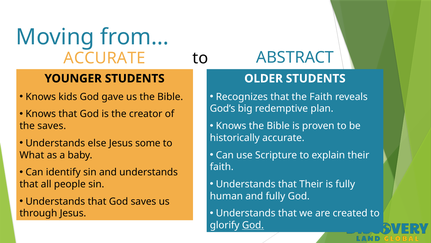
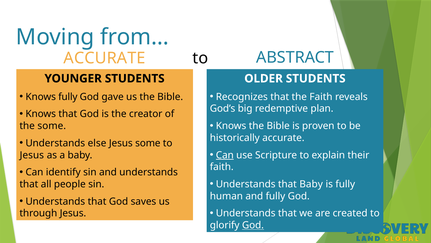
Knows kids: kids -> fully (68, 97)
the saves: saves -> some (52, 126)
Can underline: none -> present (225, 155)
What: What -> Jesus (32, 155)
that Their: Their -> Baby (311, 184)
